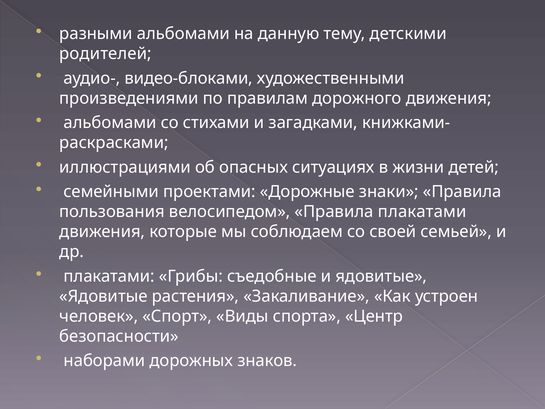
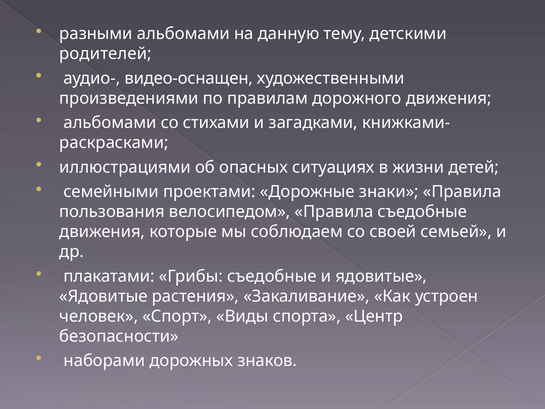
видео-блоками: видео-блоками -> видео-оснащен (189, 78)
Правила плакатами: плакатами -> съедобные (422, 212)
